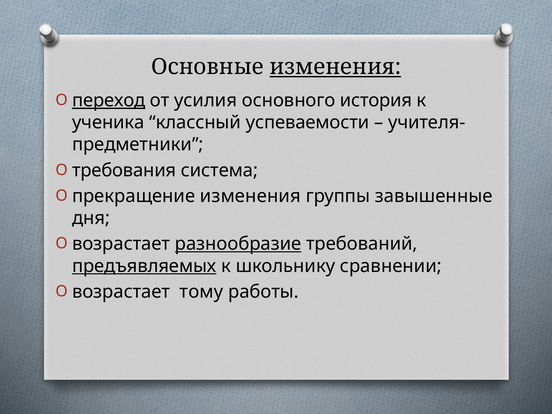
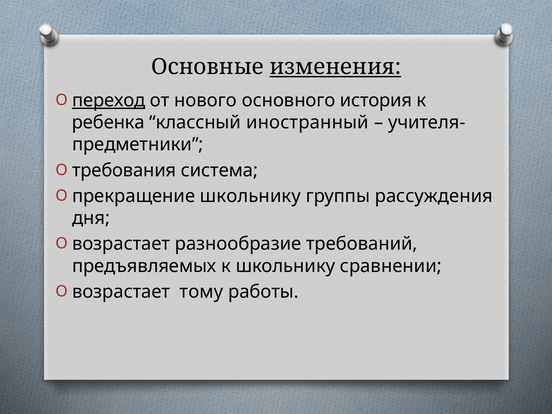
усилия: усилия -> нового (206, 100)
ученика: ученика -> ребенка (108, 122)
успеваемости: успеваемости -> иностранный (307, 122)
прекращение изменения: изменения -> школьнику (250, 196)
завышенные: завышенные -> рассуждения (434, 196)
разнообразие underline: present -> none (238, 244)
предъявляемых underline: present -> none (144, 266)
